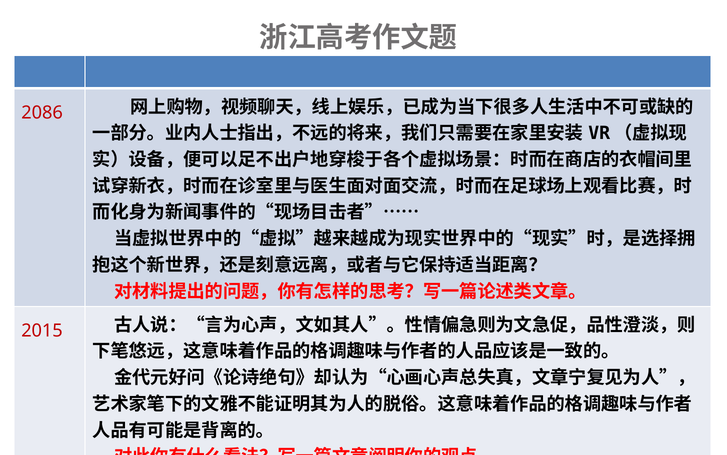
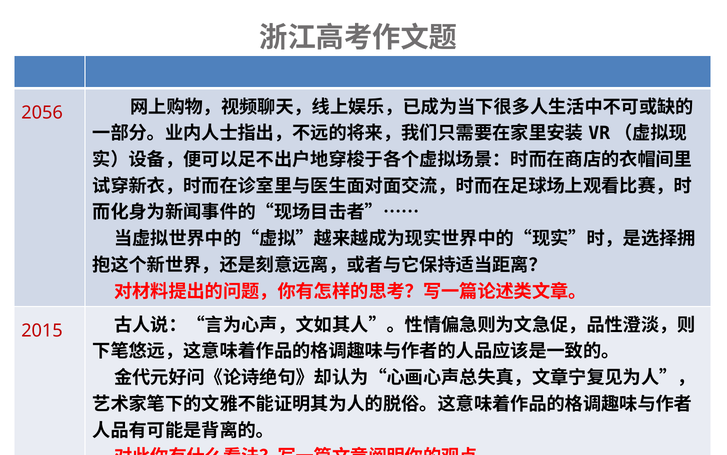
2086: 2086 -> 2056 (42, 112)
